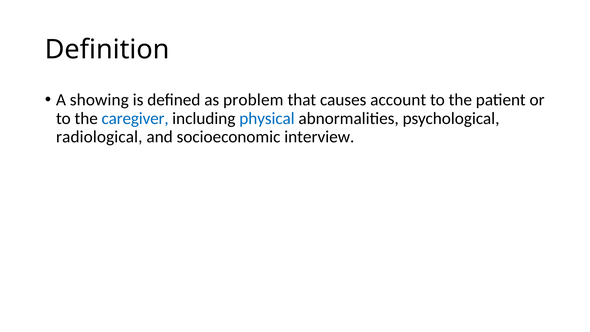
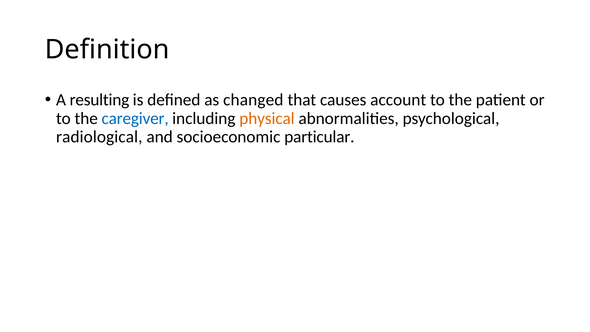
showing: showing -> resulting (99, 100)
problem: problem -> changed (253, 100)
physical colour: blue -> orange (267, 118)
interview: interview -> particular (319, 137)
